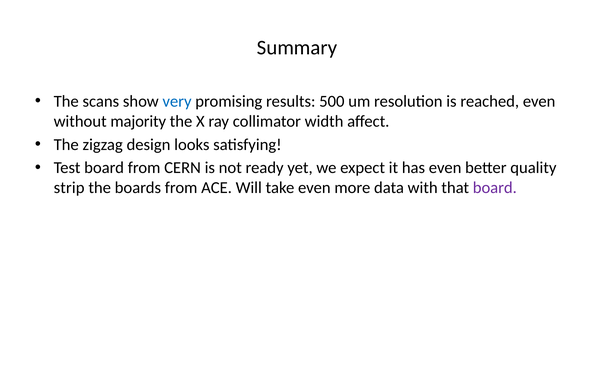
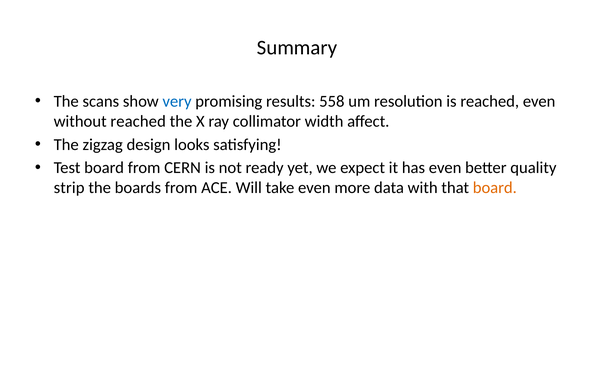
500: 500 -> 558 (332, 101)
without majority: majority -> reached (138, 121)
board colour: purple -> orange (495, 188)
